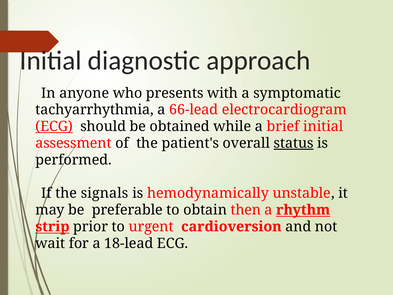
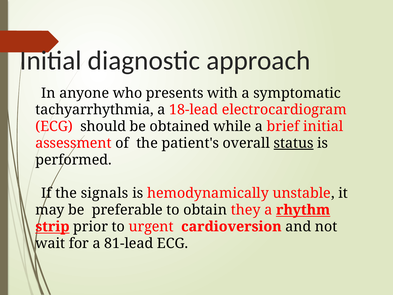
66-lead: 66-lead -> 18-lead (194, 110)
ECG underline: present -> none (54, 126)
then: then -> they (246, 210)
18-lead: 18-lead -> 81-lead (129, 243)
